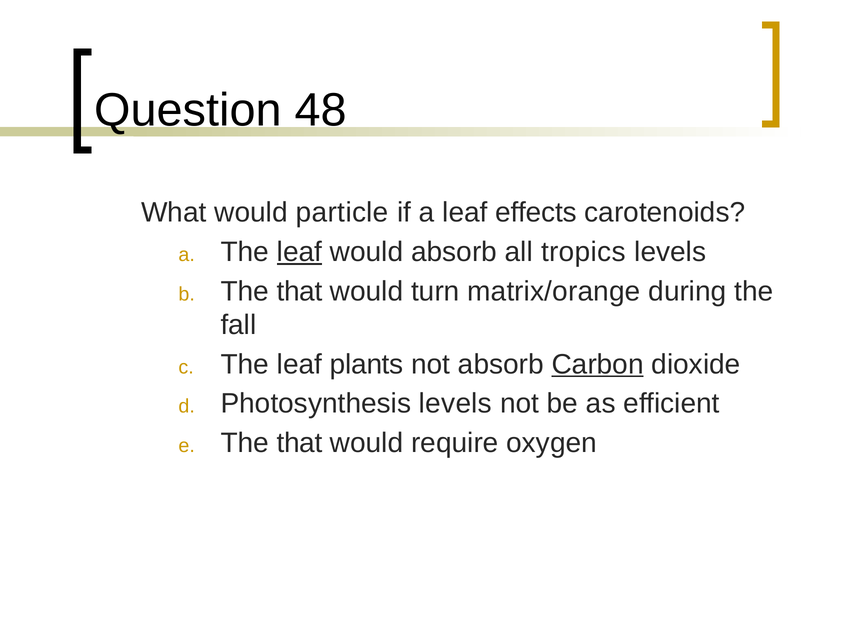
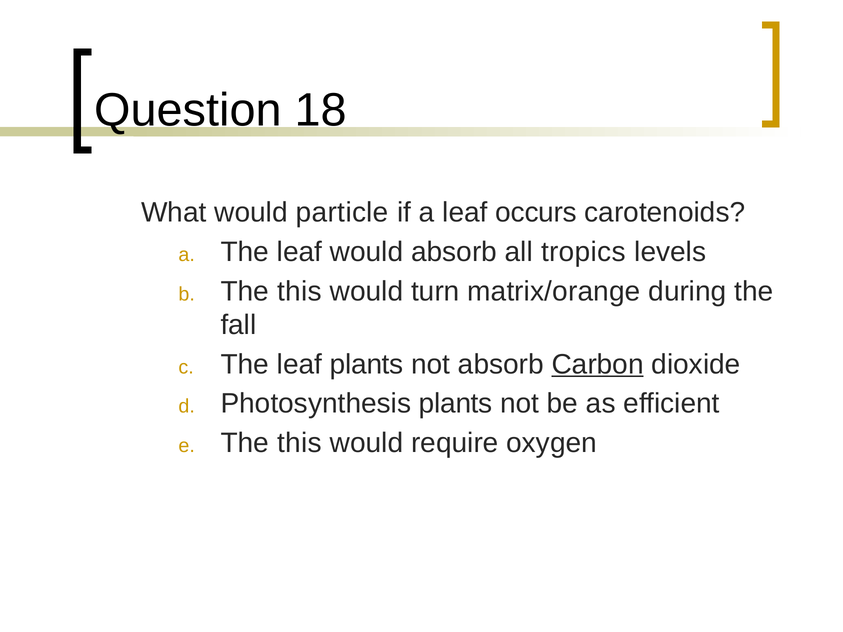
48: 48 -> 18 (321, 110)
effects: effects -> occurs (536, 213)
leaf underline: present -> none (299, 252)
that: that -> this (299, 291)
Photosynthesis levels: levels -> plants (456, 404)
that: that -> this (299, 443)
